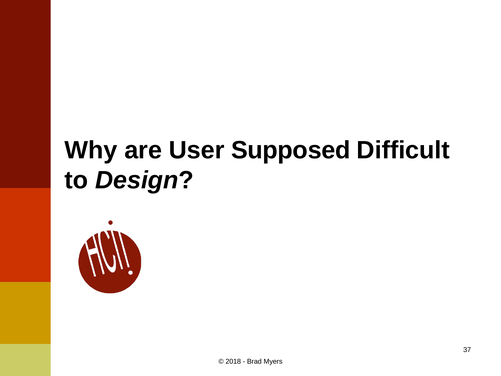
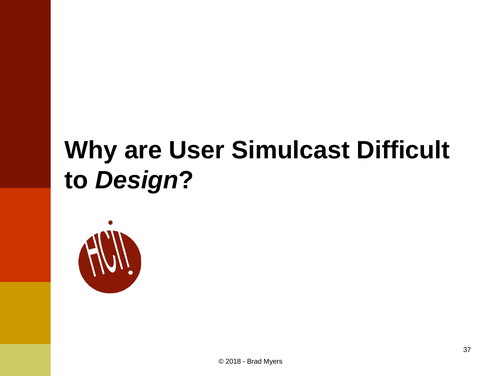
Supposed: Supposed -> Simulcast (291, 150)
